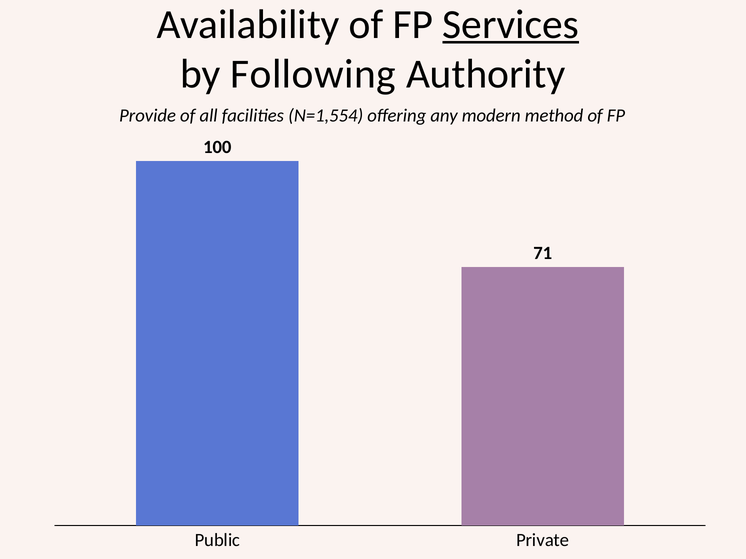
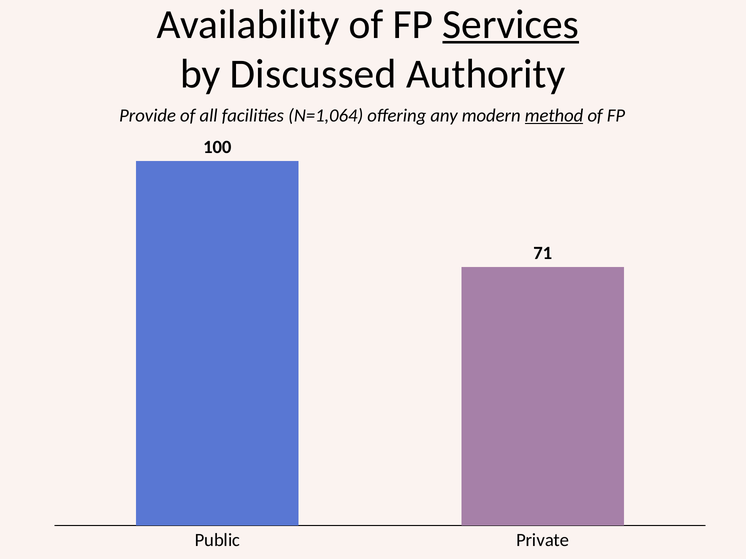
Following: Following -> Discussed (313, 74)
N=1,554: N=1,554 -> N=1,064 (326, 116)
method underline: none -> present (554, 116)
